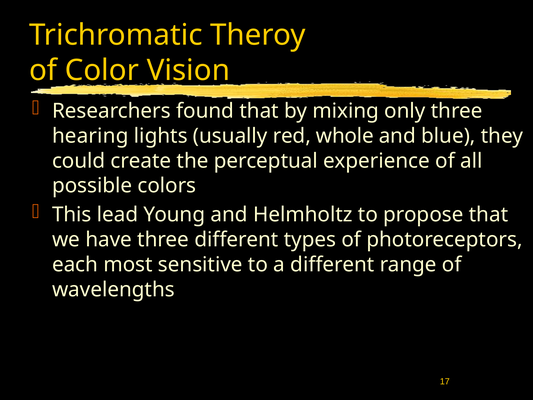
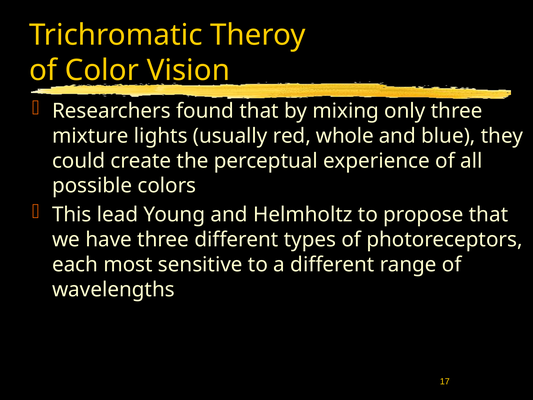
hearing: hearing -> mixture (90, 136)
